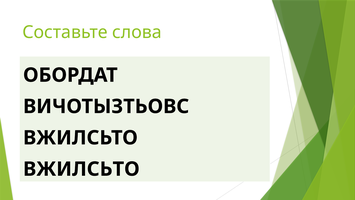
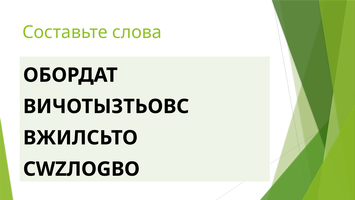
ВЖИЛСЬТО: ВЖИЛСЬТО -> СWZЛОGВО (81, 169)
